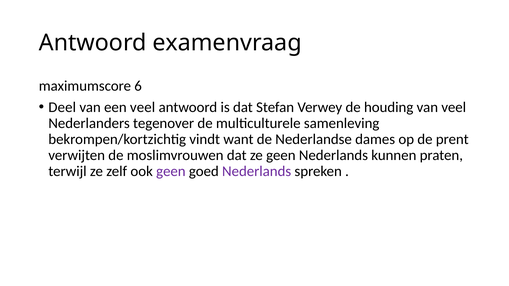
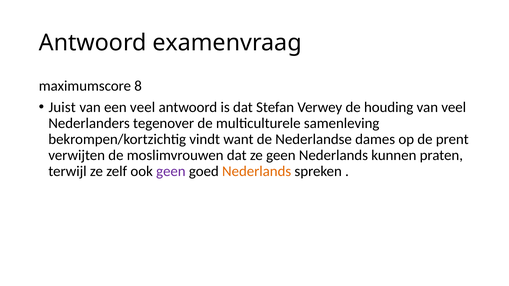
6: 6 -> 8 (138, 86)
Deel: Deel -> Juist (62, 107)
Nederlands colour: purple -> orange (257, 172)
